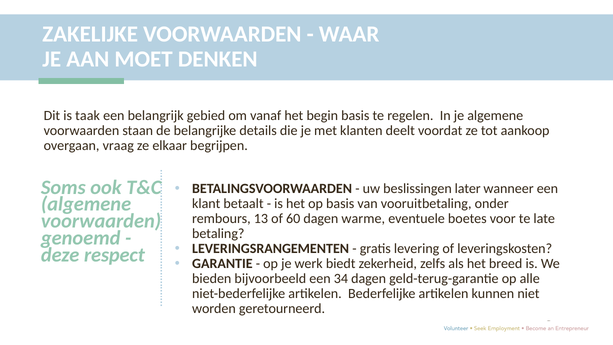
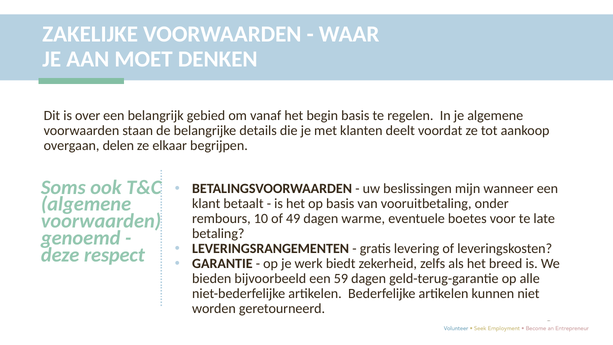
taak: taak -> over (88, 115)
vraag: vraag -> delen (118, 145)
later: later -> mijn (468, 189)
13: 13 -> 10 (261, 219)
60: 60 -> 49 (293, 219)
34: 34 -> 59 (341, 278)
